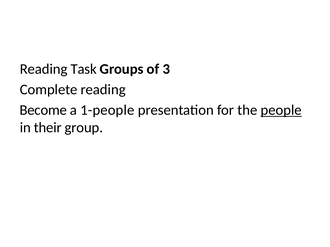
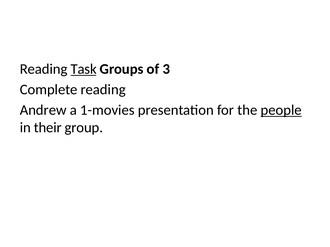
Task underline: none -> present (84, 69)
Become: Become -> Andrew (43, 110)
1-people: 1-people -> 1-movies (107, 110)
